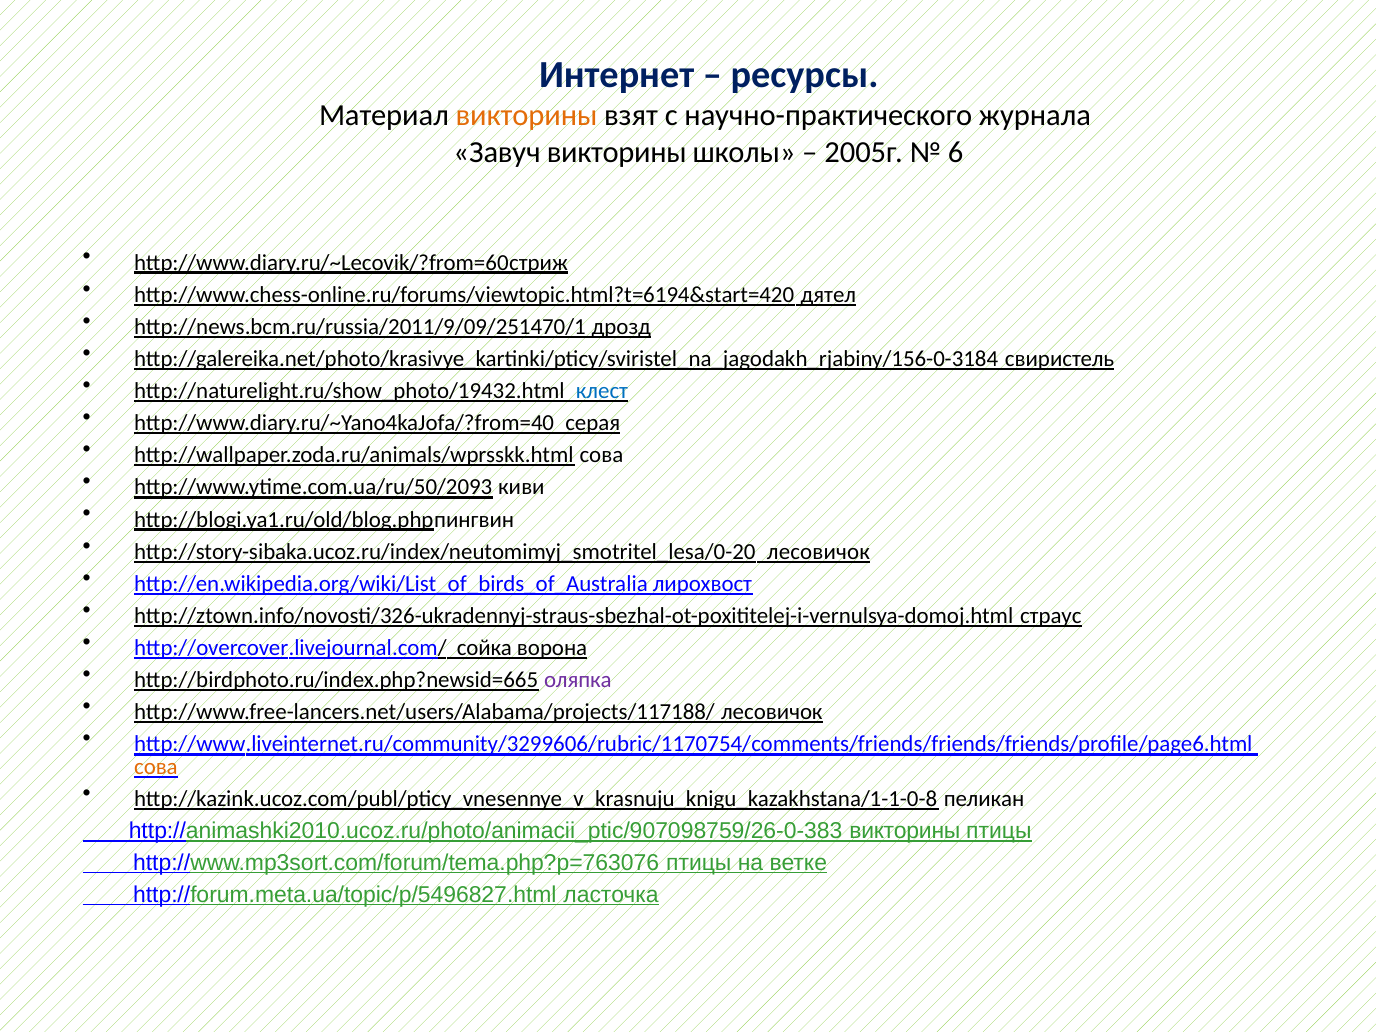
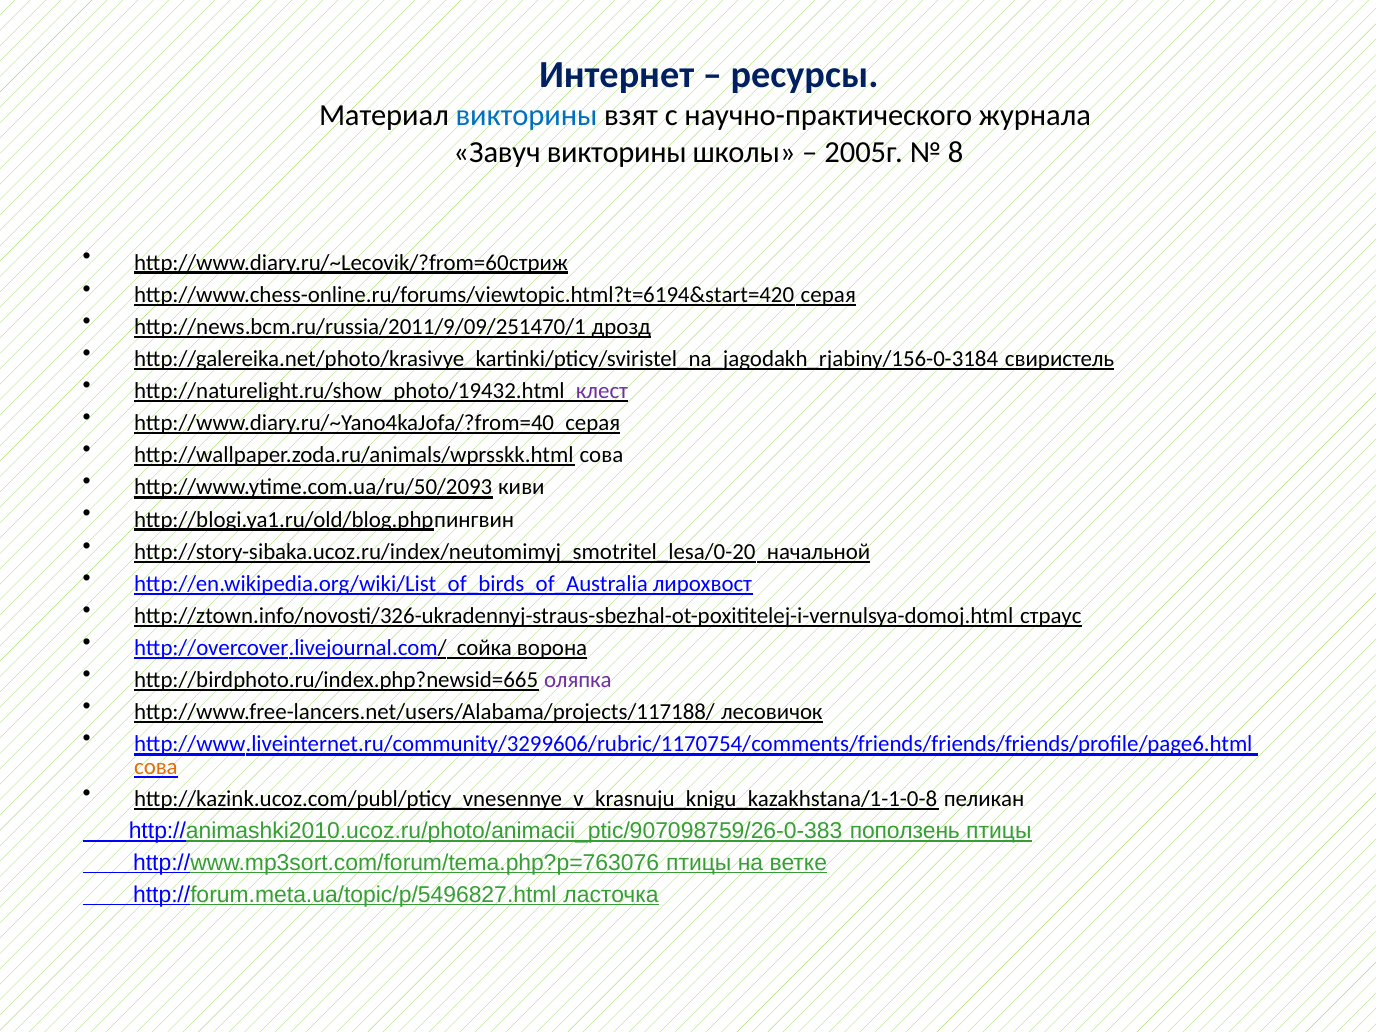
викторины colour: orange -> blue (526, 116)
6: 6 -> 8 (956, 152)
http://www.chess-online.ru/forums/viewtopic.html?t=6194&start=420 дятел: дятел -> серая (828, 295)
клест colour: blue -> purple (602, 391)
http://story-sibaka.ucoz.ru/index/neutomimyj_smotritel_lesa/0-20 лесовичок: лесовичок -> начальной (819, 552)
http://animashki2010.ucoz.ru/photo/animacii_ptic/907098759/26-0-383 викторины: викторины -> поползень (905, 831)
